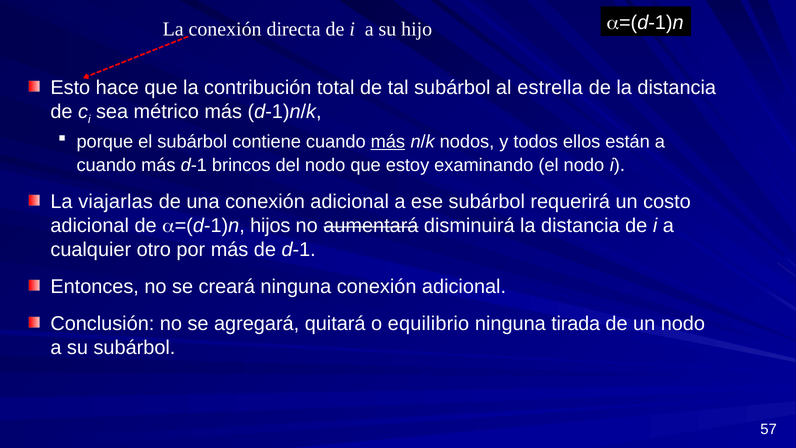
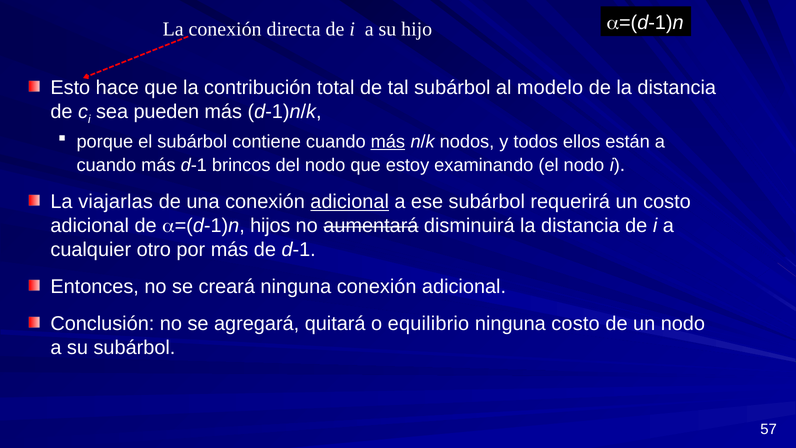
estrella: estrella -> modelo (550, 88)
métrico: métrico -> pueden (166, 112)
adicional underline: none -> present (350, 202)
ninguna tirada: tirada -> costo (576, 324)
